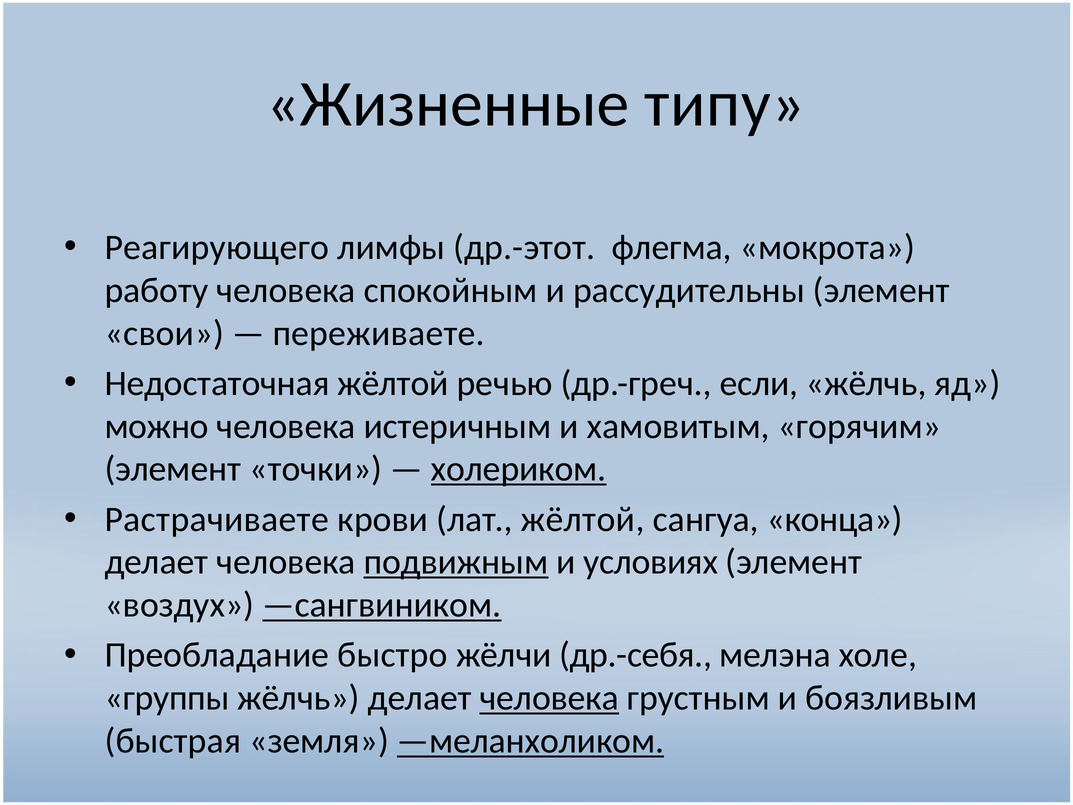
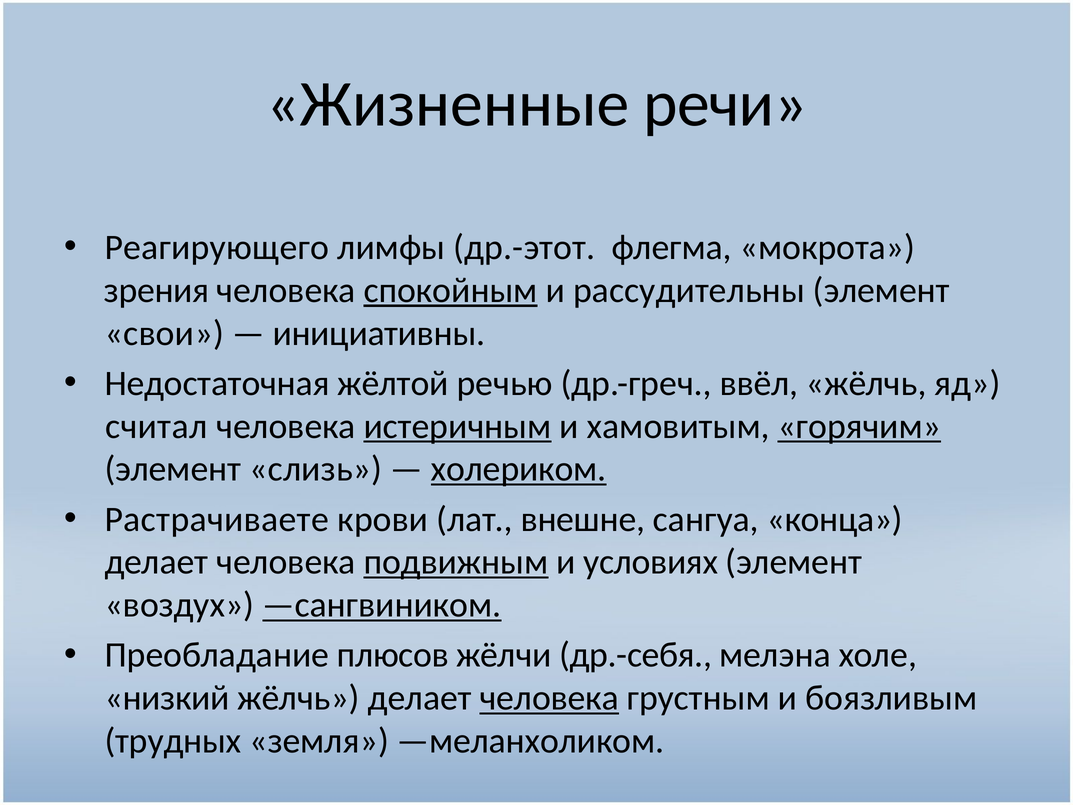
типу: типу -> речи (725, 104)
работу: работу -> зрения (157, 290)
спокойным underline: none -> present (451, 290)
переживаете: переживаете -> инициативны (379, 333)
если: если -> ввёл (759, 383)
можно: можно -> считал (156, 426)
истеричным underline: none -> present (457, 426)
горячим underline: none -> present (859, 426)
точки: точки -> слизь (316, 469)
лат жёлтой: жёлтой -> внешне (583, 519)
быстро: быстро -> плюсов (393, 655)
группы: группы -> низкий (167, 698)
быстрая: быстрая -> трудных (173, 741)
—меланхоликом underline: present -> none (531, 741)
